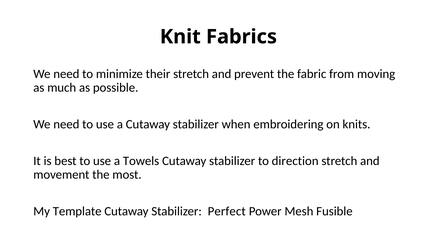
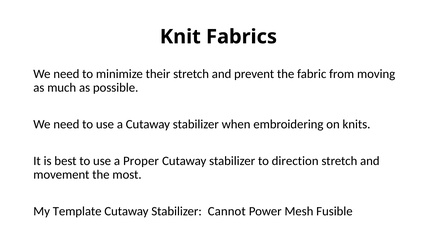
Towels: Towels -> Proper (141, 161)
Perfect: Perfect -> Cannot (227, 211)
